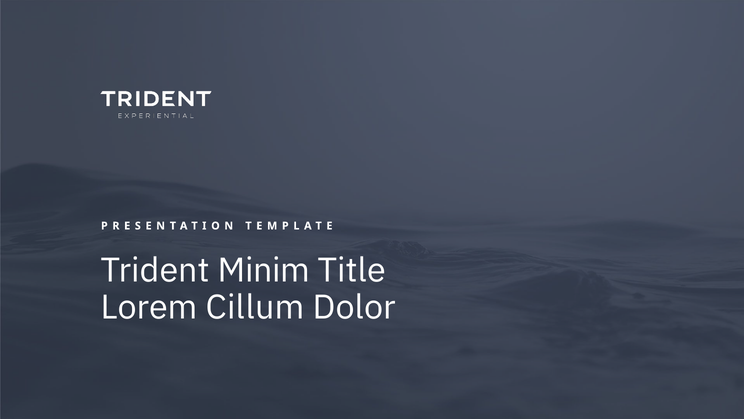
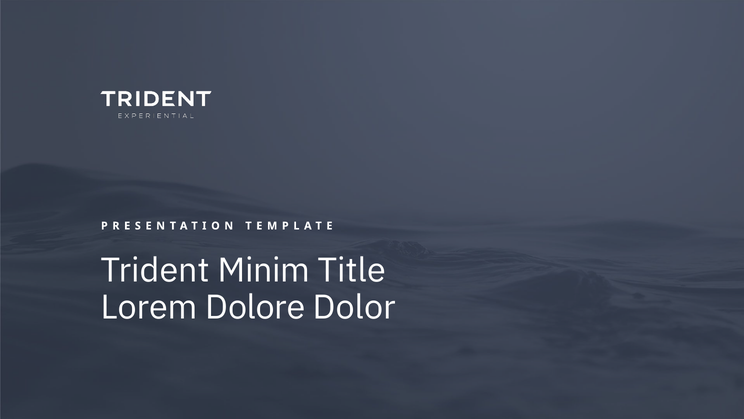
Cillum: Cillum -> Dolore (255, 307)
